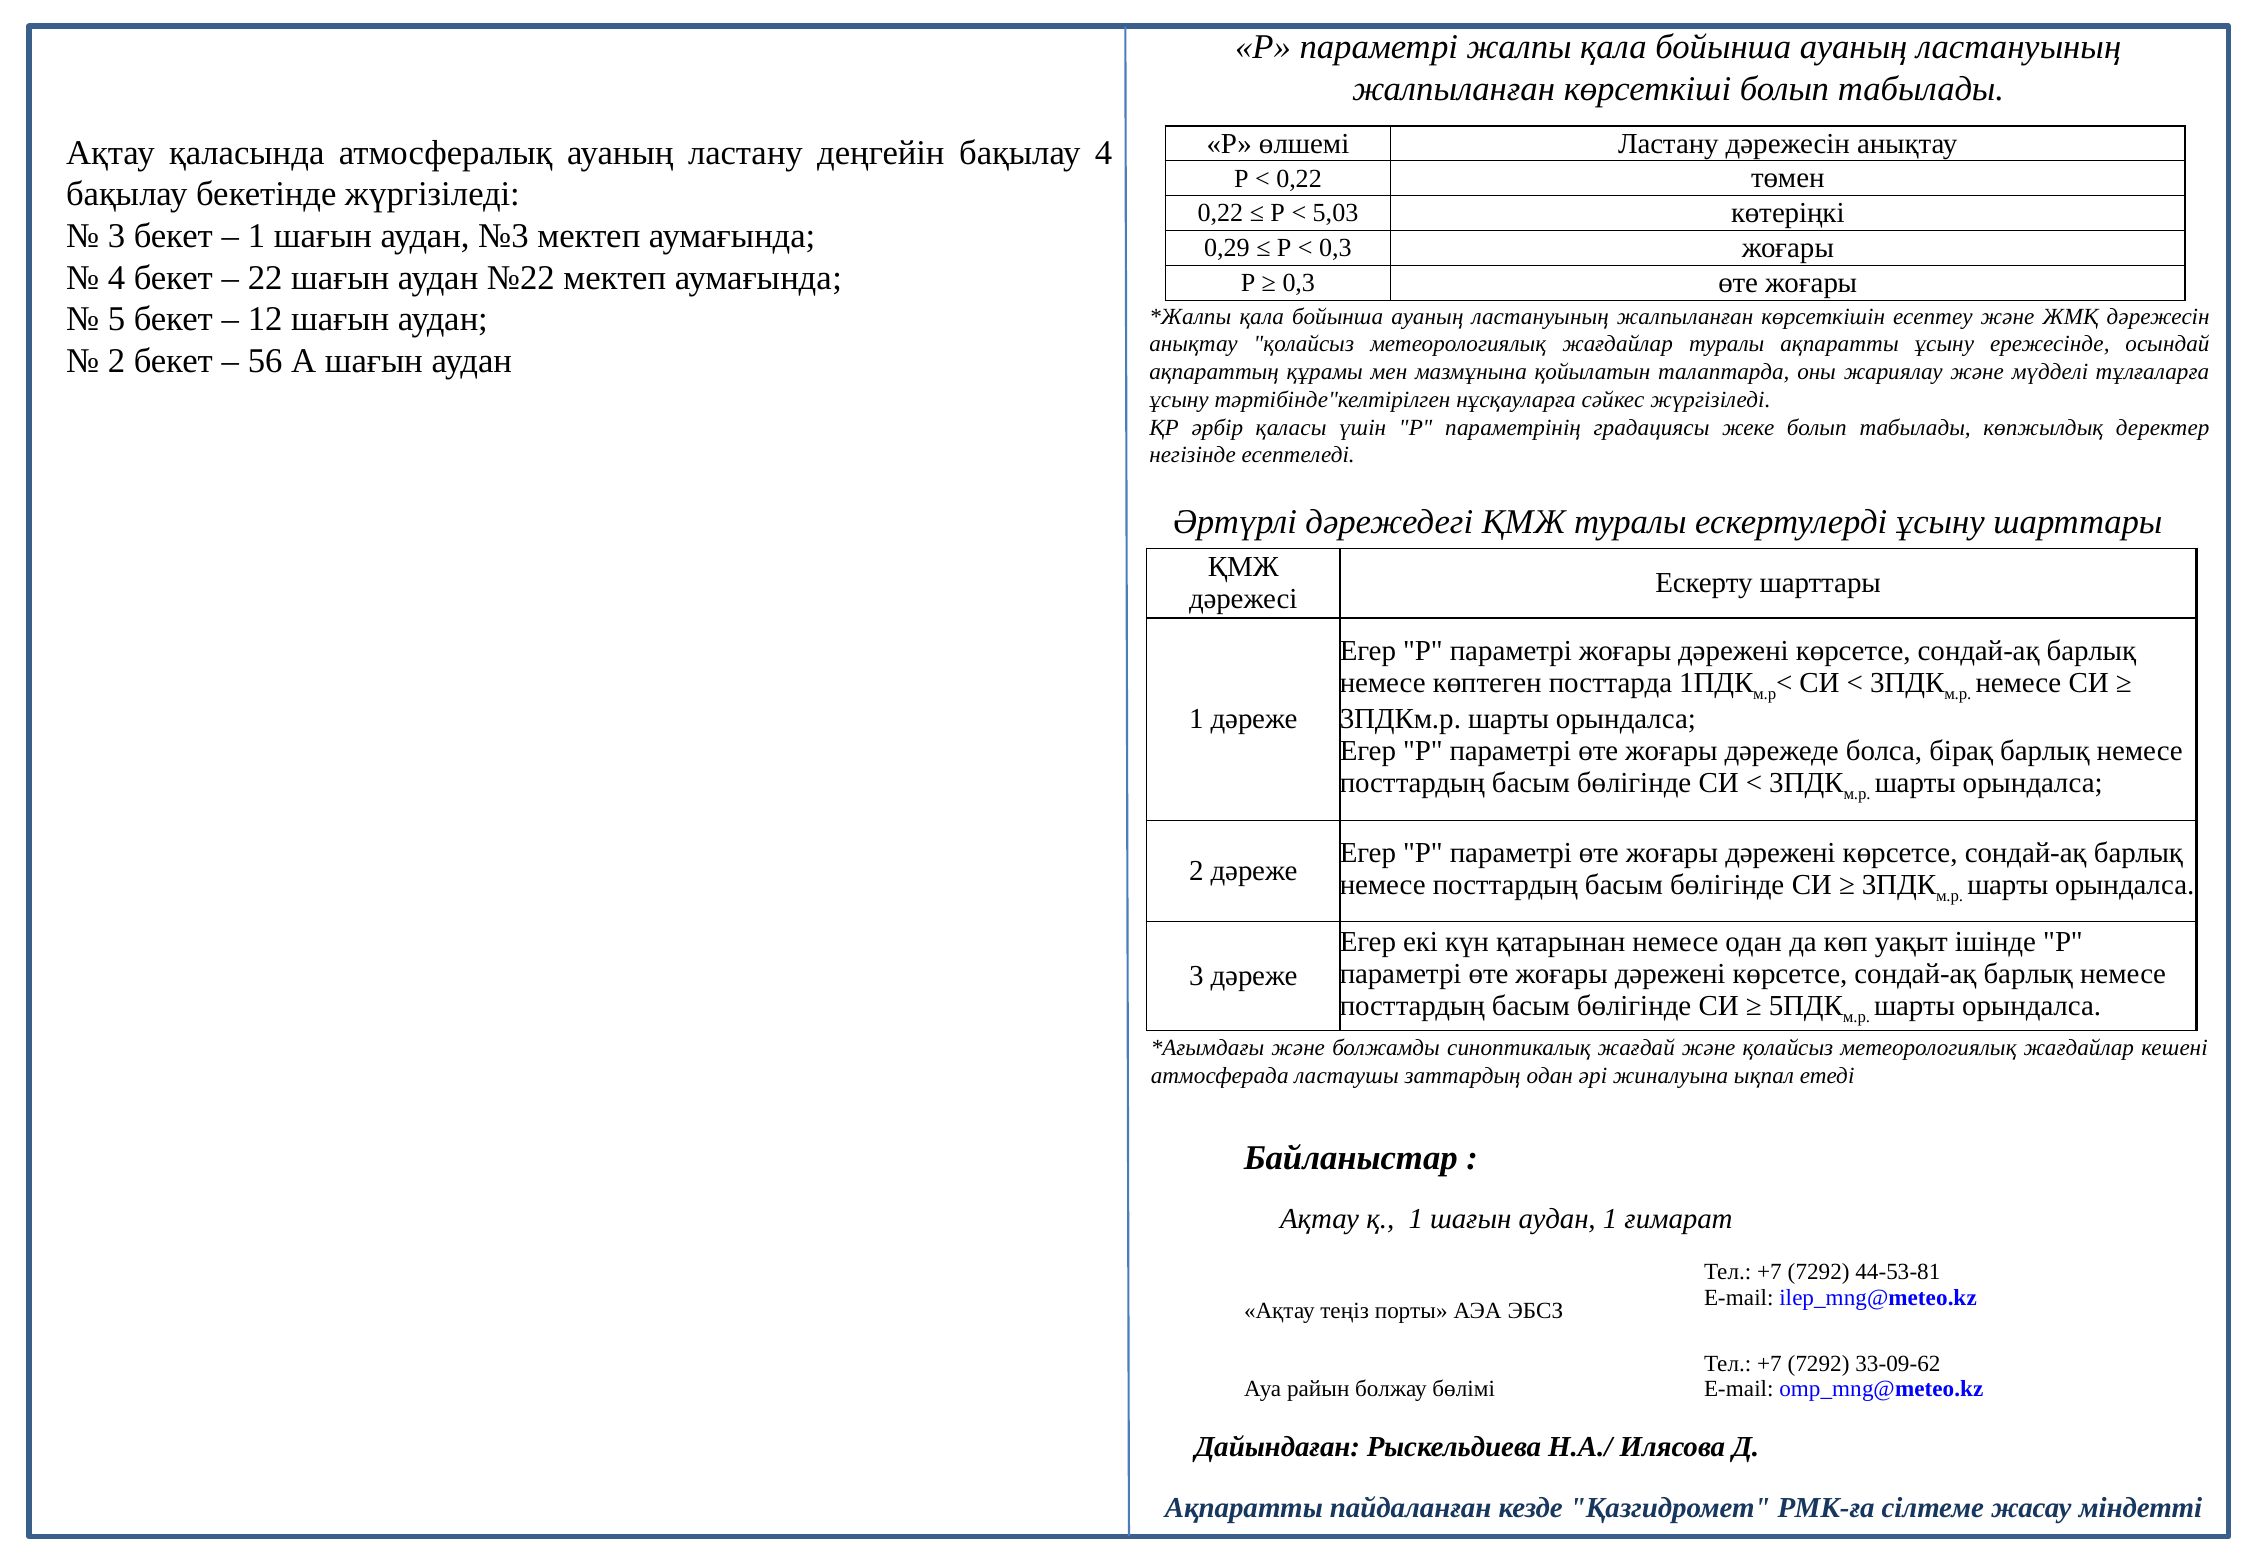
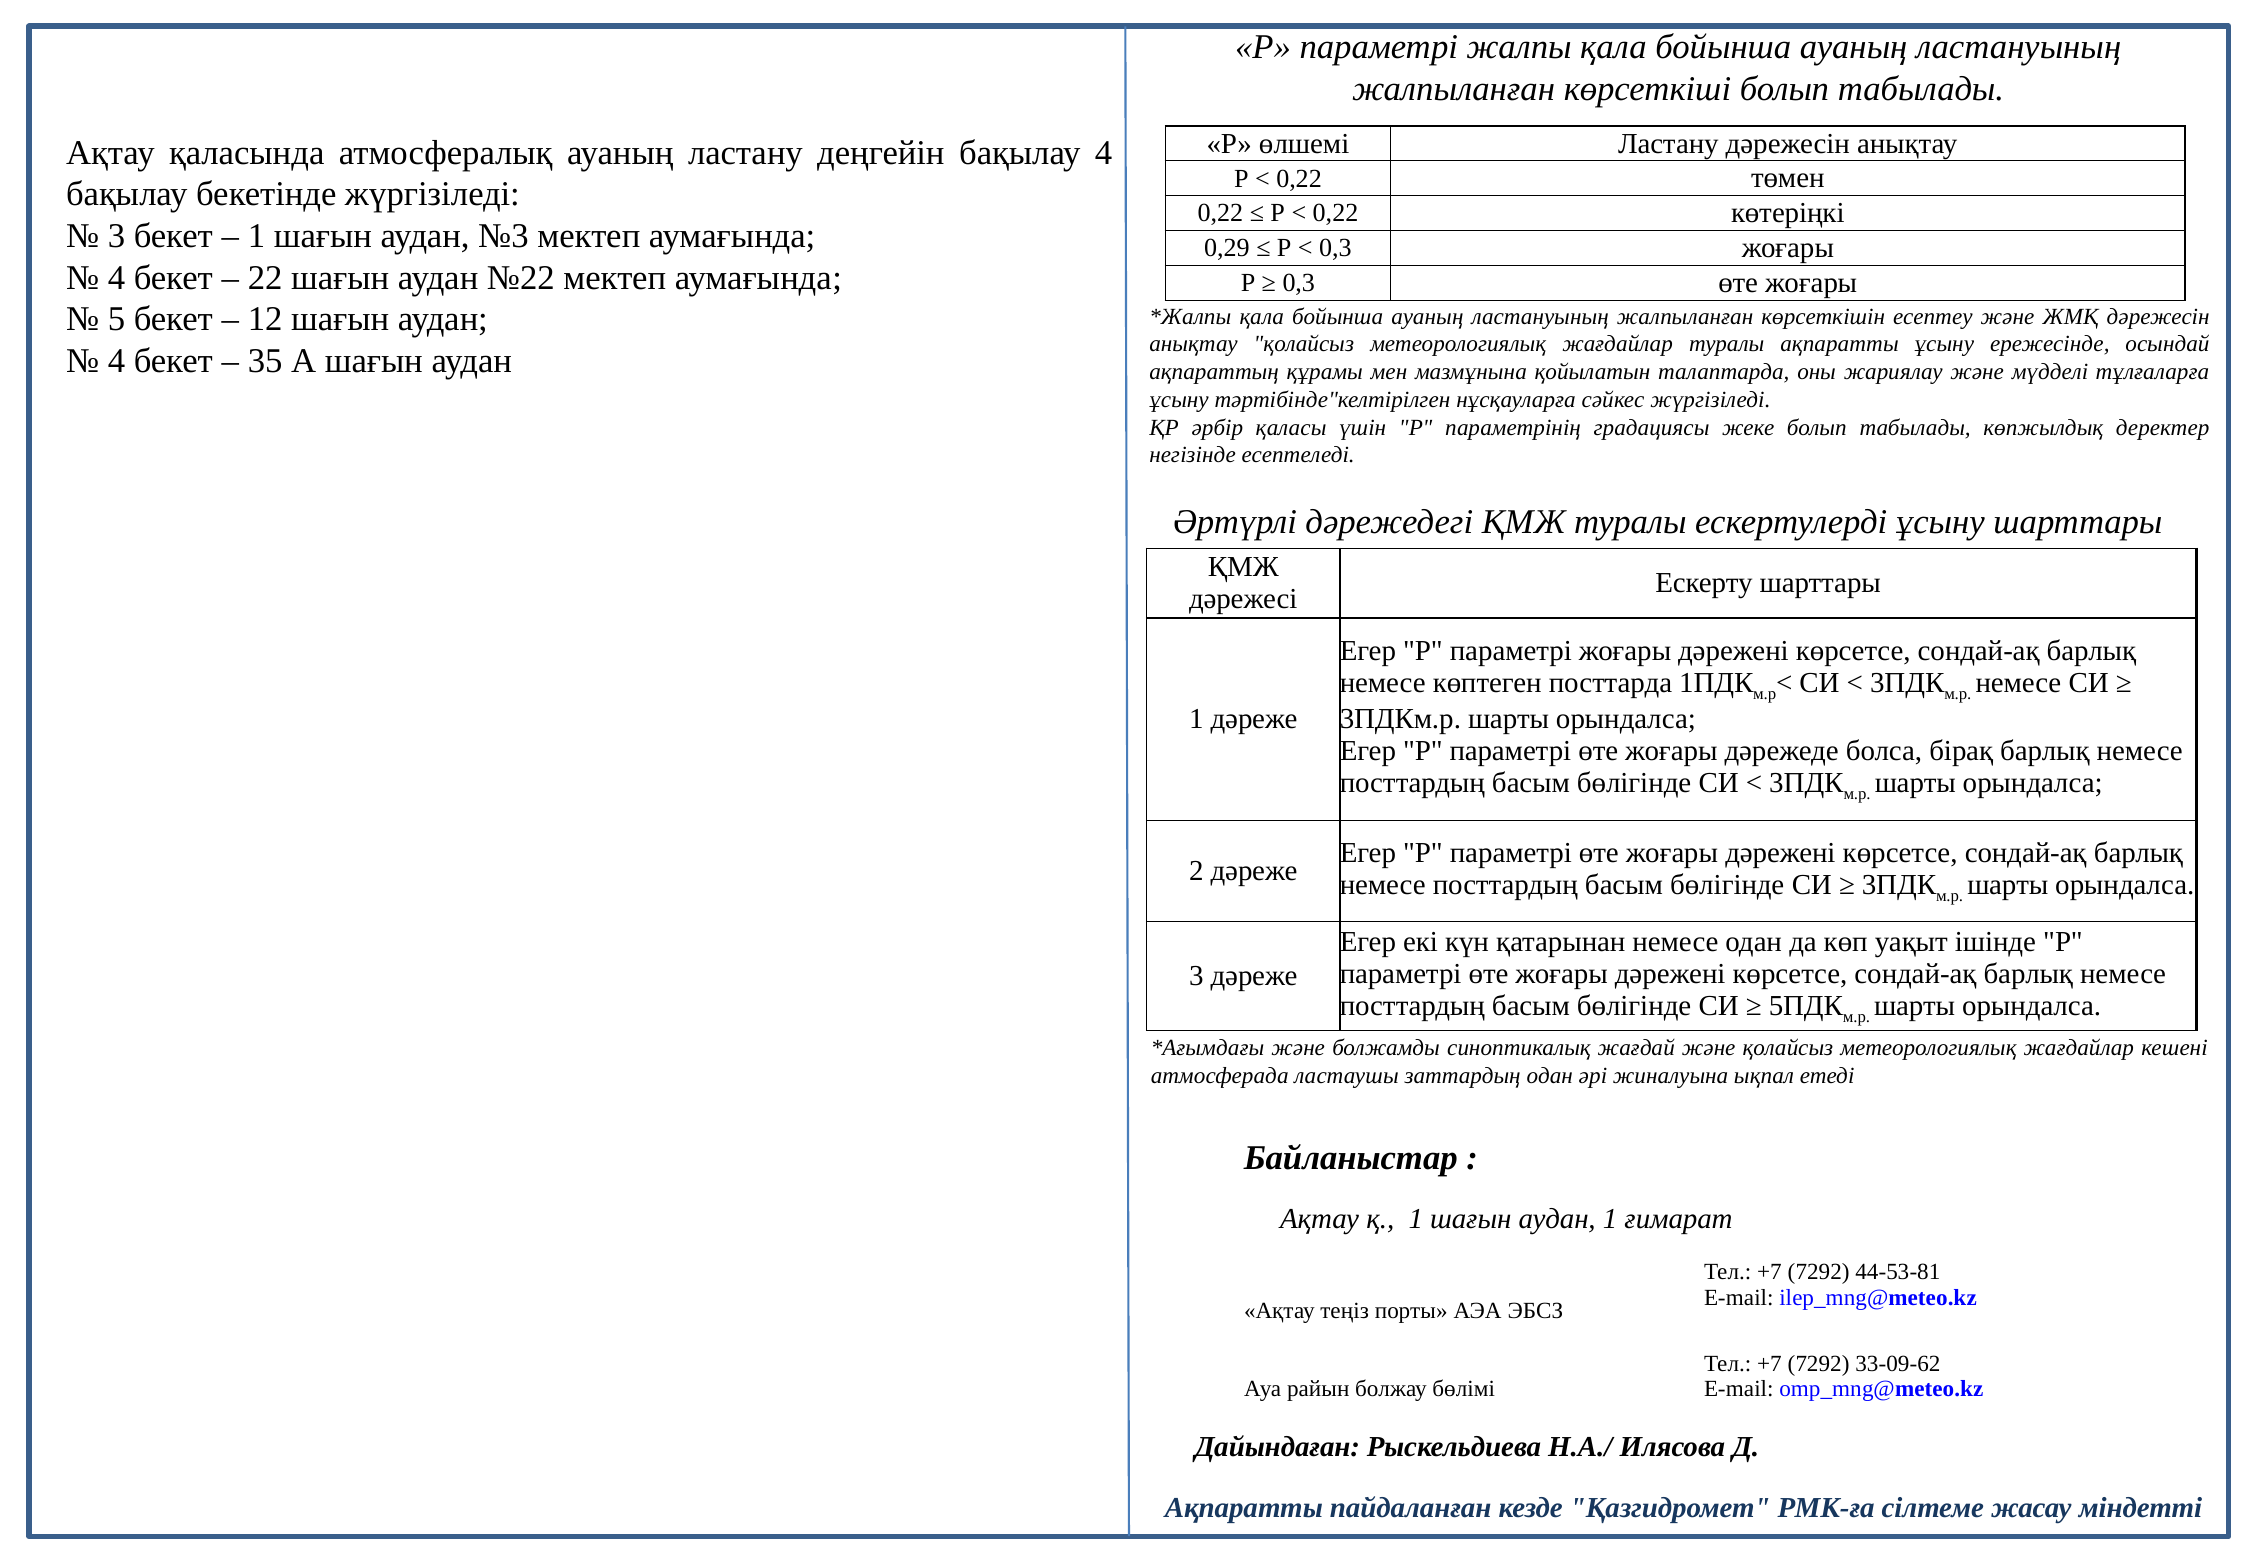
5,03: 5,03 -> 0,22 (1336, 213)
2: 2 -> 4 (117, 361)
56: 56 -> 35 (265, 361)
